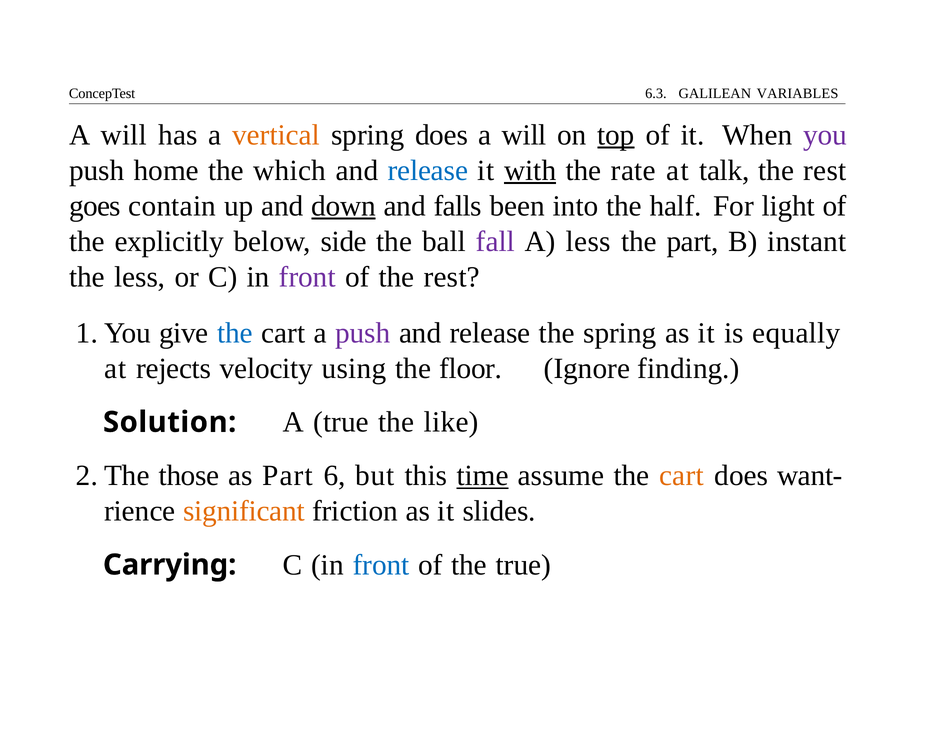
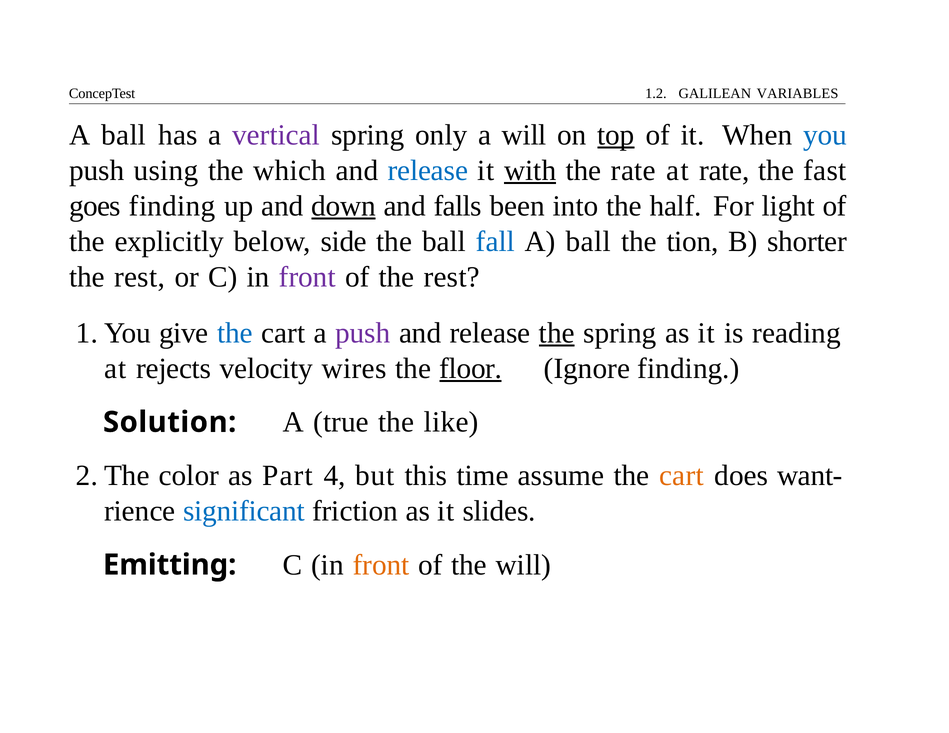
6.3: 6.3 -> 1.2 (656, 94)
will: will -> ball (124, 135)
vertical colour: orange -> purple (276, 135)
spring does: does -> only (441, 135)
you colour: purple -> blue (825, 135)
home: home -> using (166, 171)
at talk: talk -> rate (724, 171)
rest: rest -> fast (825, 171)
goes contain: contain -> finding (172, 206)
fall colour: purple -> blue (495, 242)
less: less -> ball (588, 242)
the part: part -> tion (692, 242)
instant: instant -> shorter (807, 242)
less: less -> rest (140, 277)
the underline: none -> present (557, 333)
equally: equally -> reading (796, 333)
using: using -> wires (354, 369)
floor underline: none -> present (471, 369)
those: those -> color (189, 476)
6: 6 -> 4 (335, 476)
time underline: present -> none (483, 476)
significant colour: orange -> blue (244, 511)
Carrying: Carrying -> Emitting (170, 565)
front colour: blue -> orange (381, 565)
the true: true -> will (523, 565)
